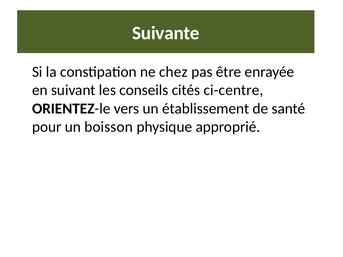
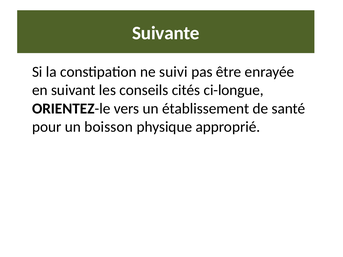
chez: chez -> suivi (173, 72)
ci-centre: ci-centre -> ci-longue (234, 90)
